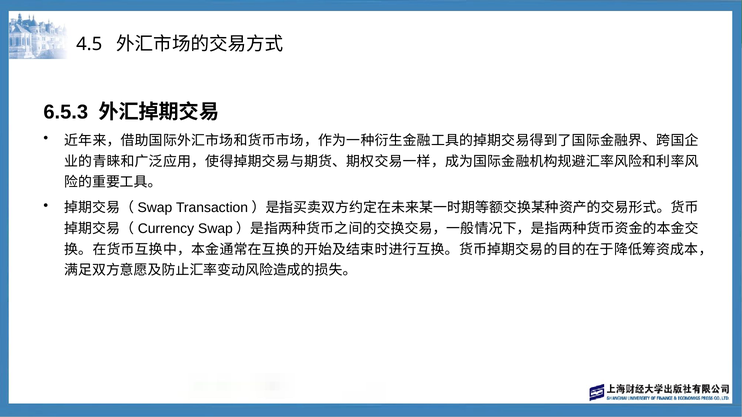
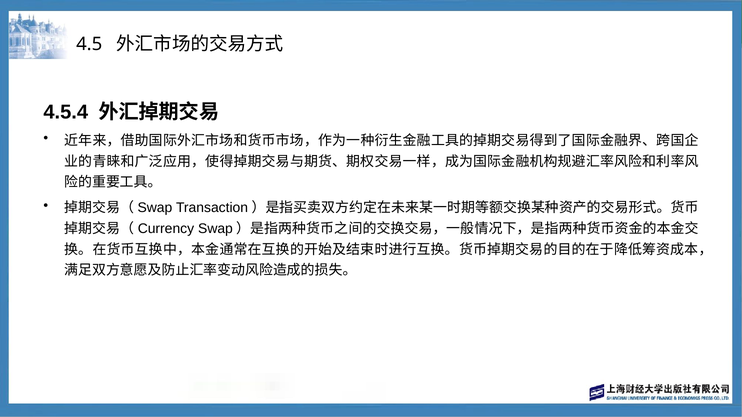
6.5.3: 6.5.3 -> 4.5.4 (66, 112)
